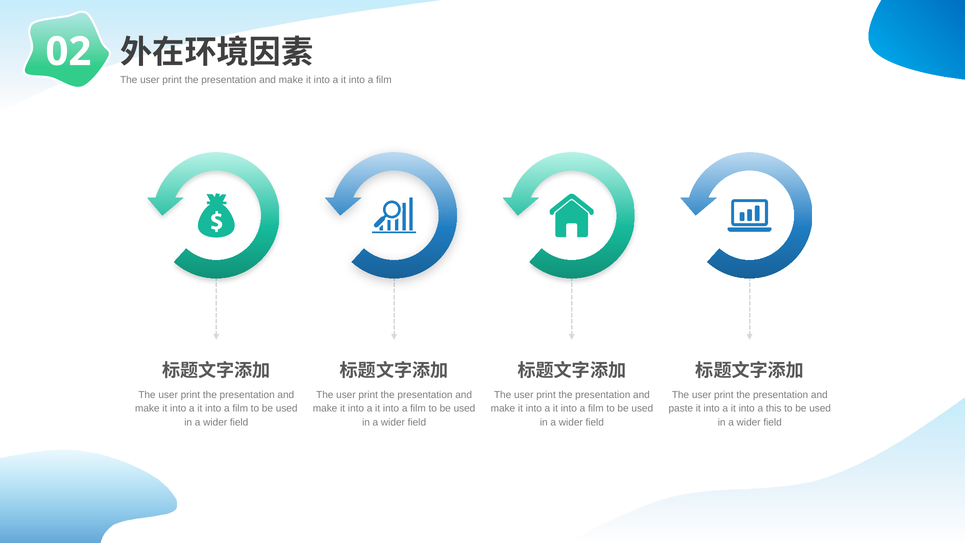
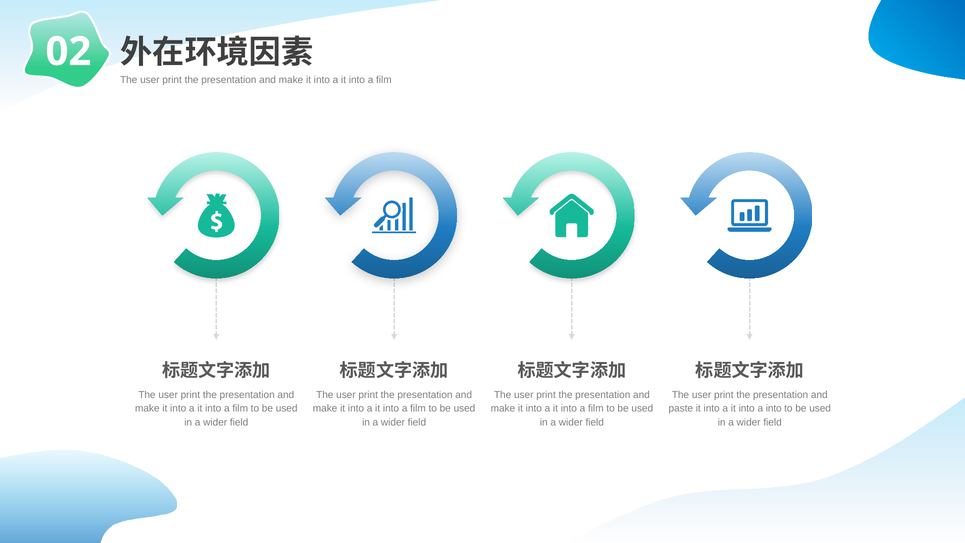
a this: this -> into (774, 409)
